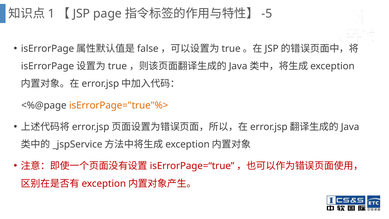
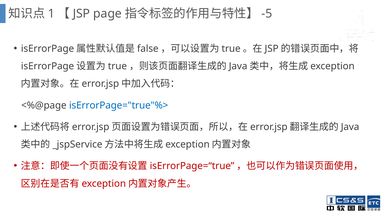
isErrorPage="true"%> colour: orange -> blue (119, 105)
